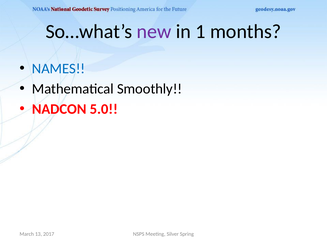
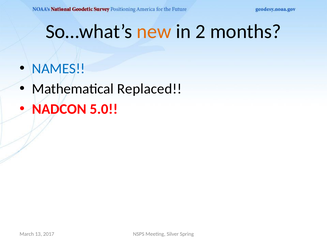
new colour: purple -> orange (154, 32)
1: 1 -> 2 (200, 32)
Smoothly: Smoothly -> Replaced (150, 89)
